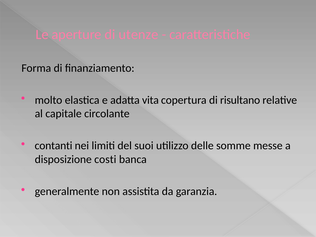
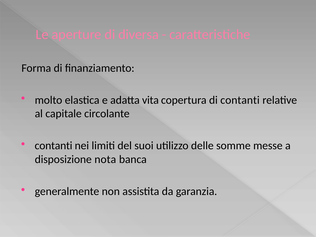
utenze: utenze -> diversa (139, 34)
di risultano: risultano -> contanti (240, 100)
costi: costi -> nota (105, 159)
